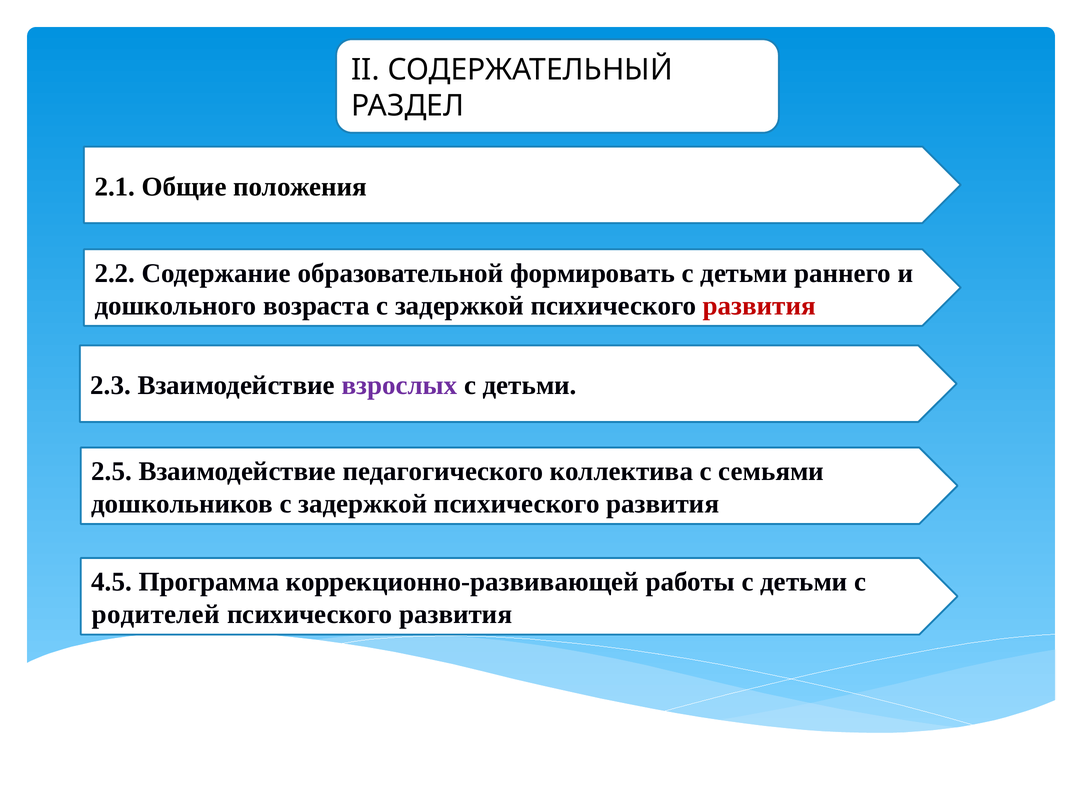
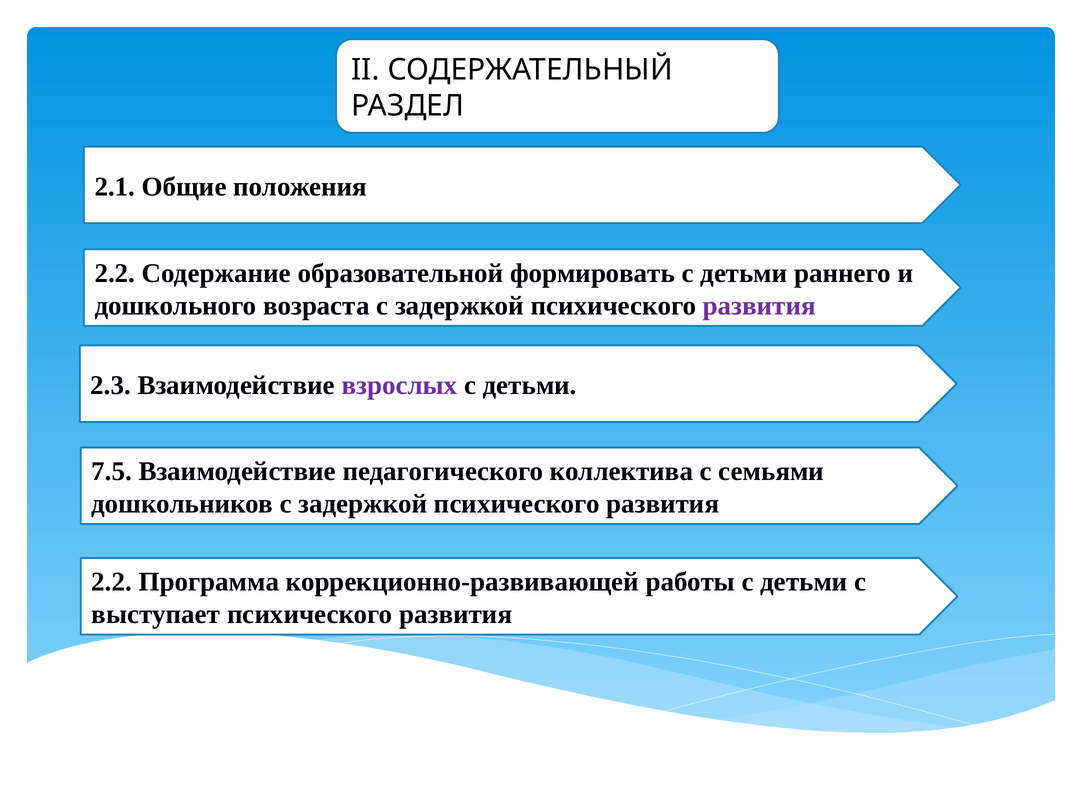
развития colour: red -> purple (759, 306)
2.5: 2.5 -> 7.5 (112, 472)
4.5: 4.5 -> 2.2 (112, 583)
родителей: родителей -> выступает (156, 615)
